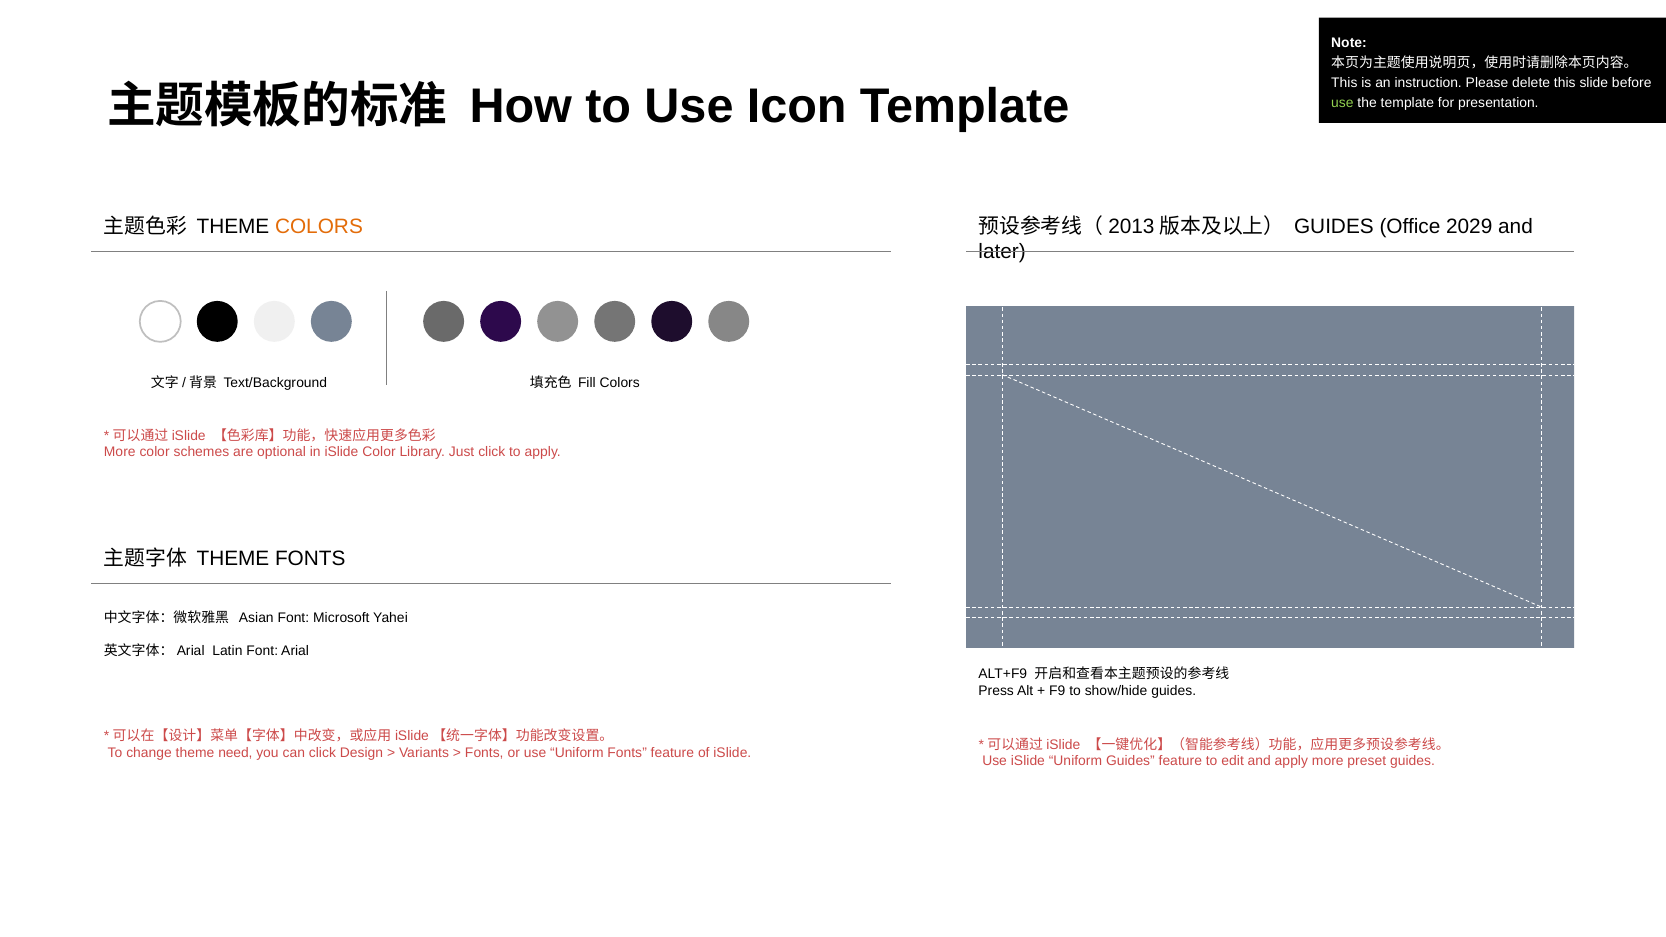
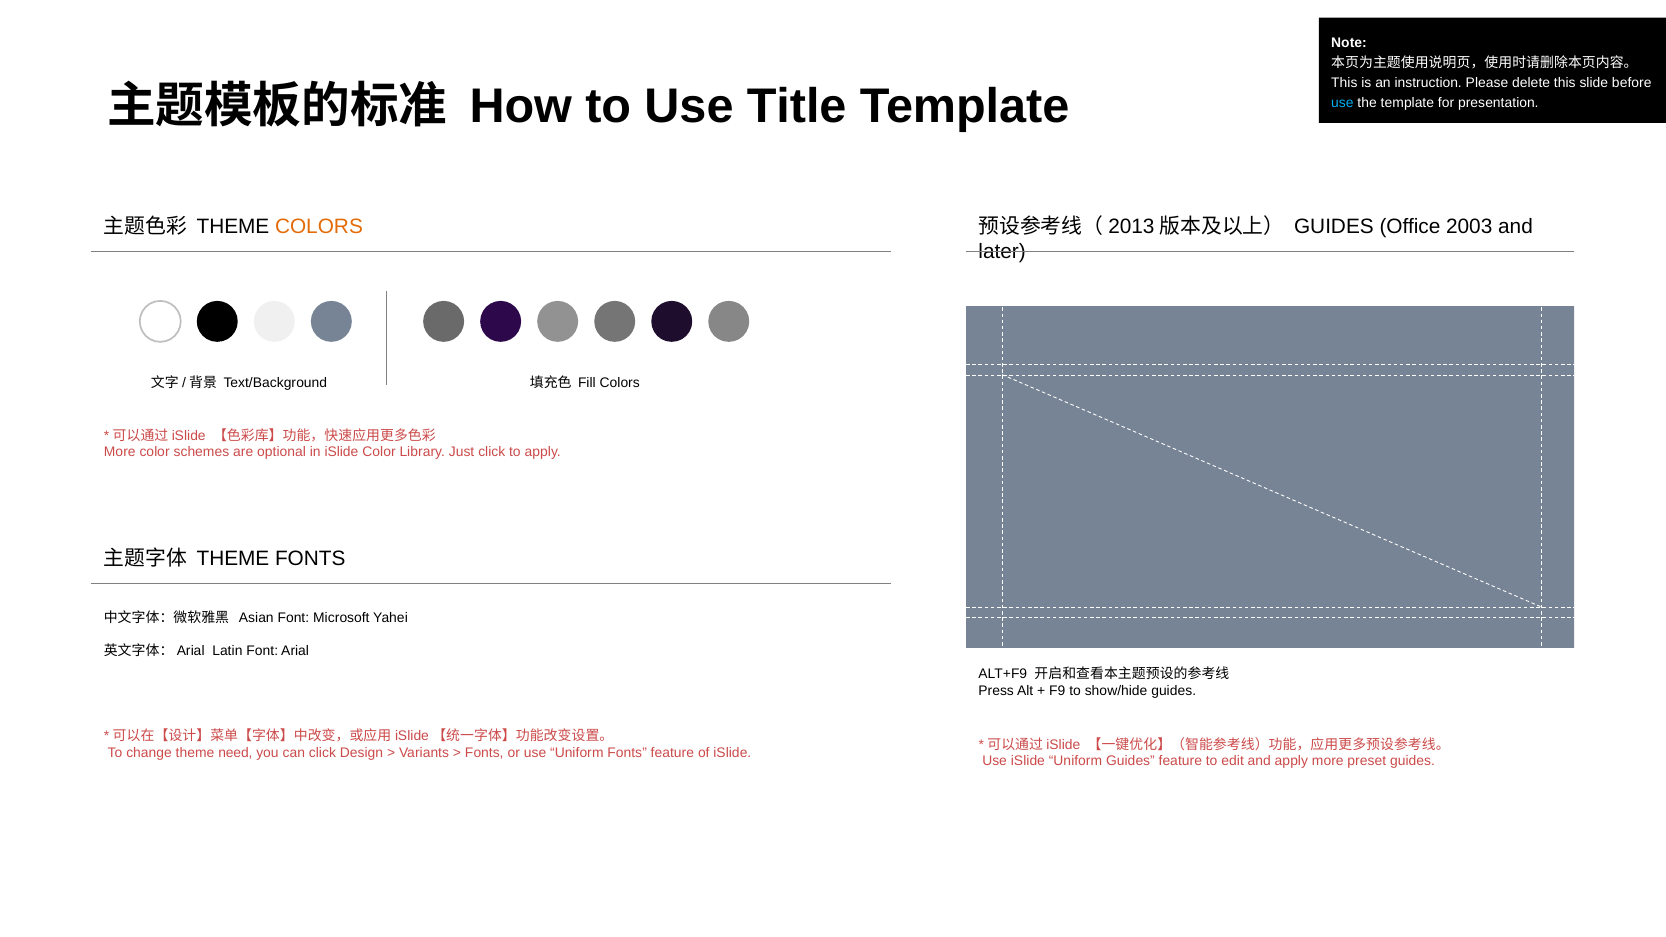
Icon: Icon -> Title (797, 106)
use colour: light green -> light blue (1342, 103)
2029: 2029 -> 2003 (1469, 227)
